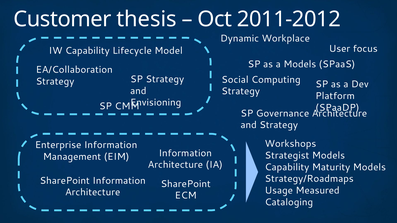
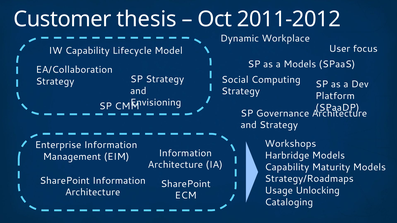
Strategist: Strategist -> Harbridge (287, 156)
Measured: Measured -> Unlocking (318, 191)
